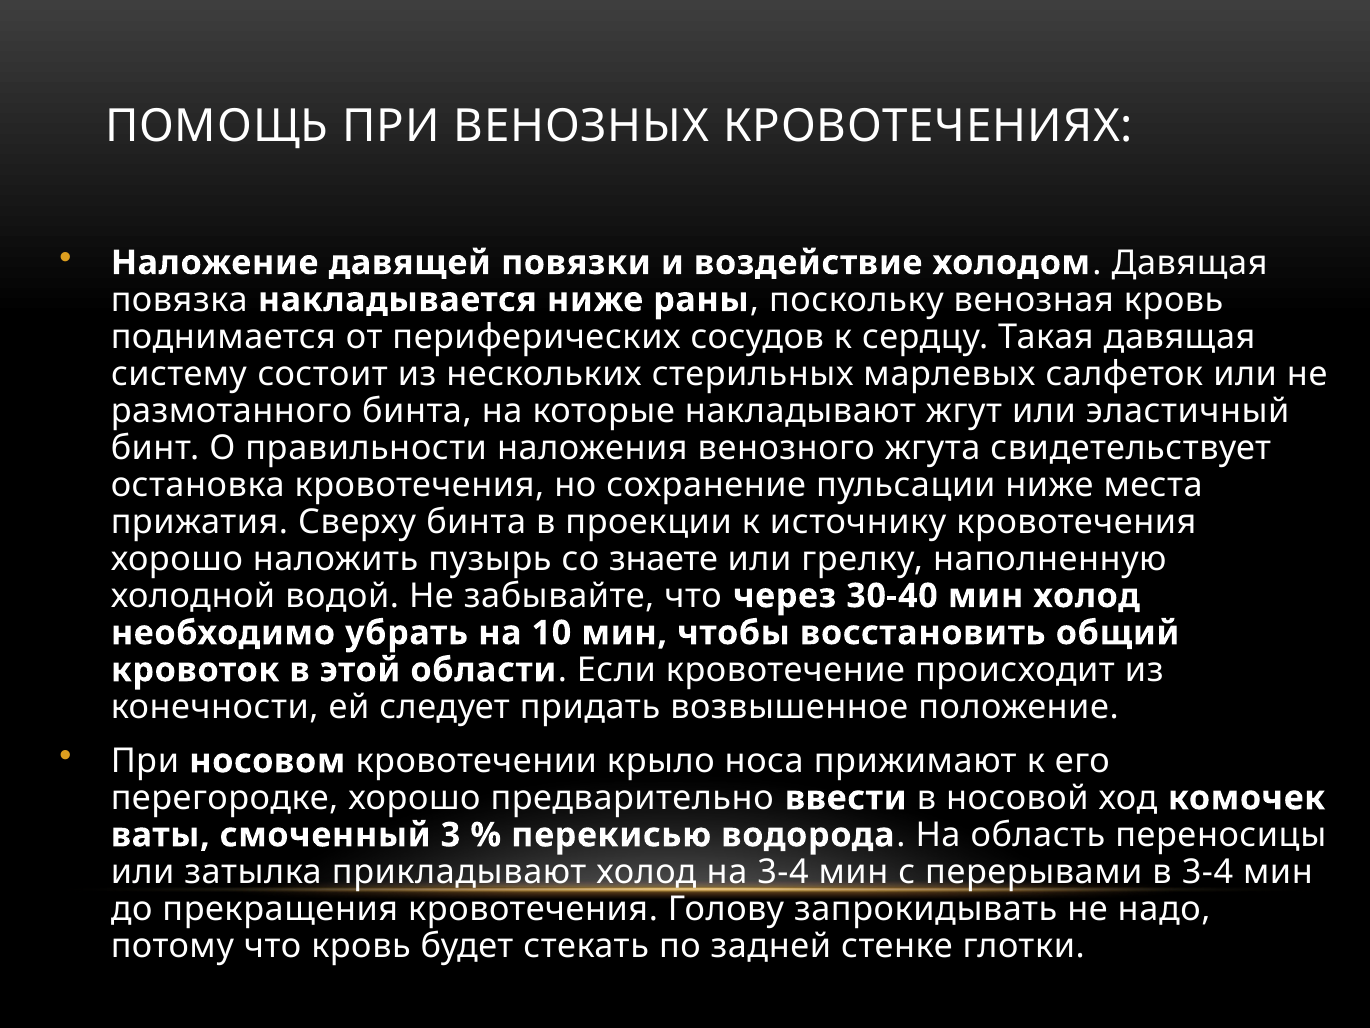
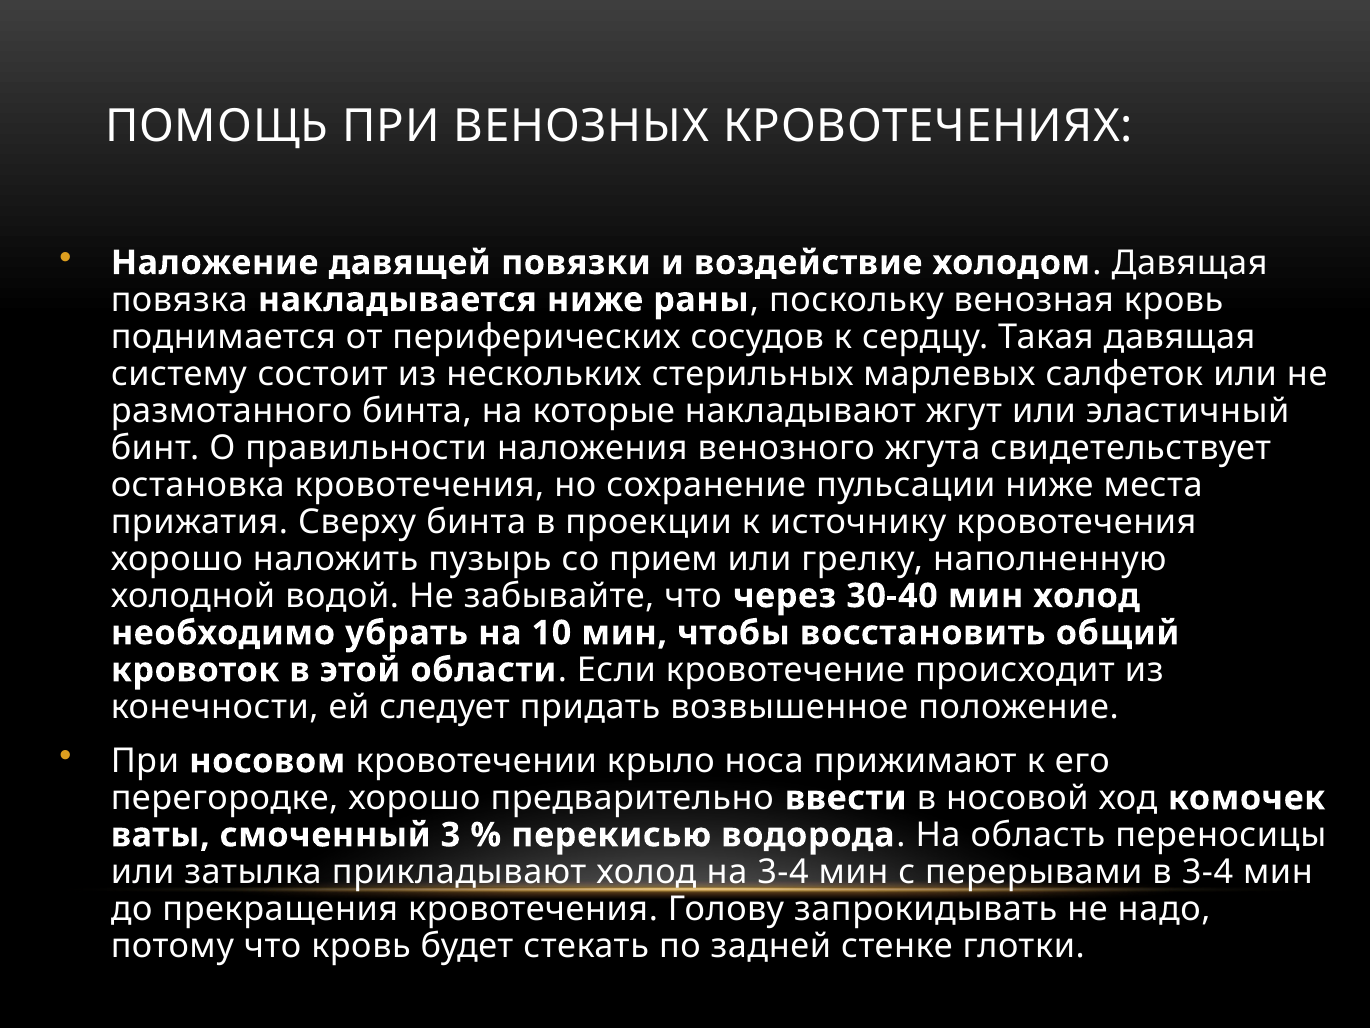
знаете: знаете -> прием (663, 559)
